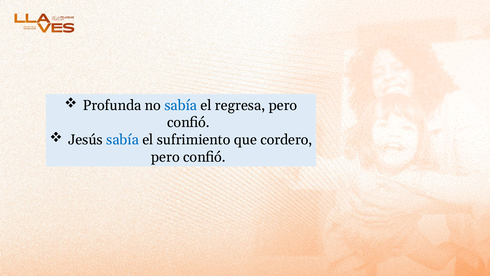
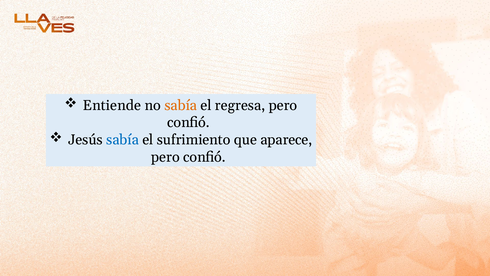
Profunda: Profunda -> Entiende (112, 105)
sabía colour: blue -> orange (181, 105)
cordero: cordero -> aparece (286, 140)
